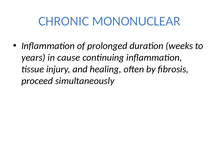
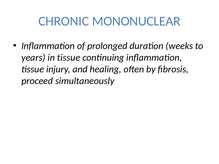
in cause: cause -> tissue (69, 58)
